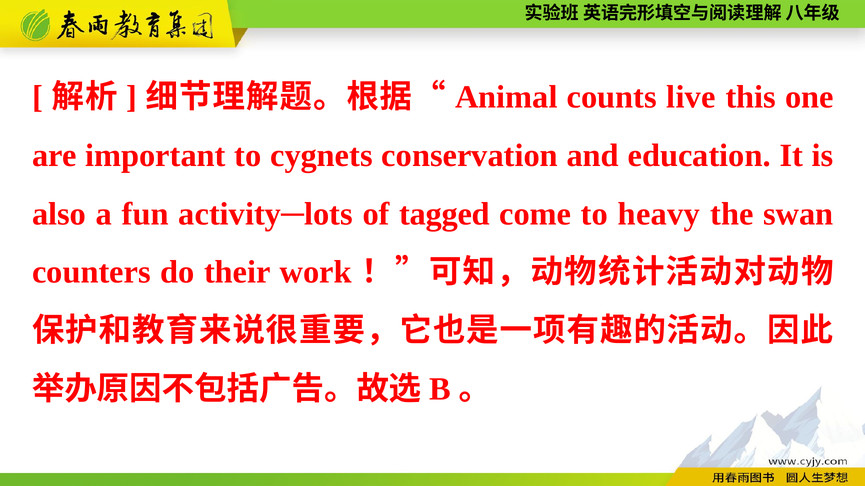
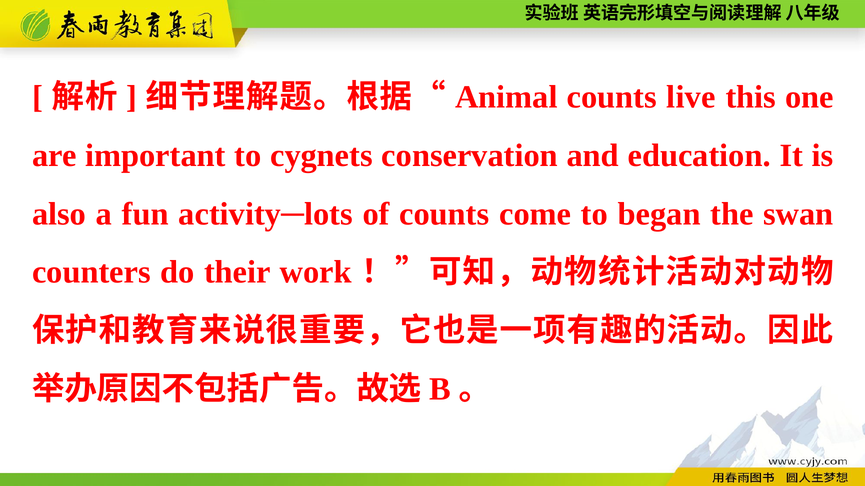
of tagged: tagged -> counts (444, 214)
heavy: heavy -> began (659, 214)
